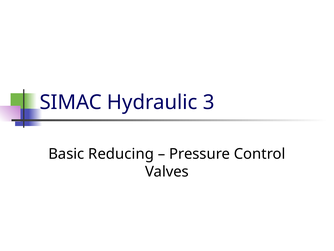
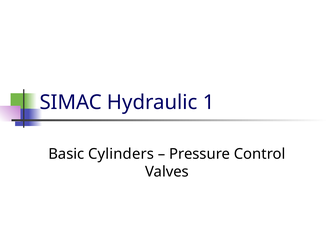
3: 3 -> 1 (209, 102)
Reducing: Reducing -> Cylinders (121, 154)
